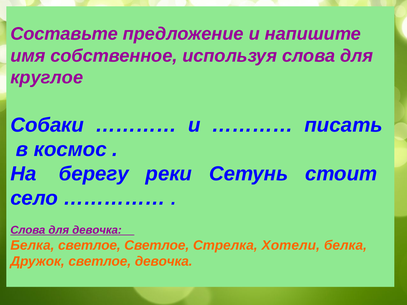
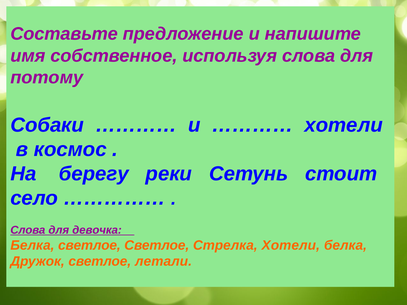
круглое: круглое -> потому (47, 77)
писать: писать -> хотели (344, 125)
светлое девочка: девочка -> летали (164, 262)
